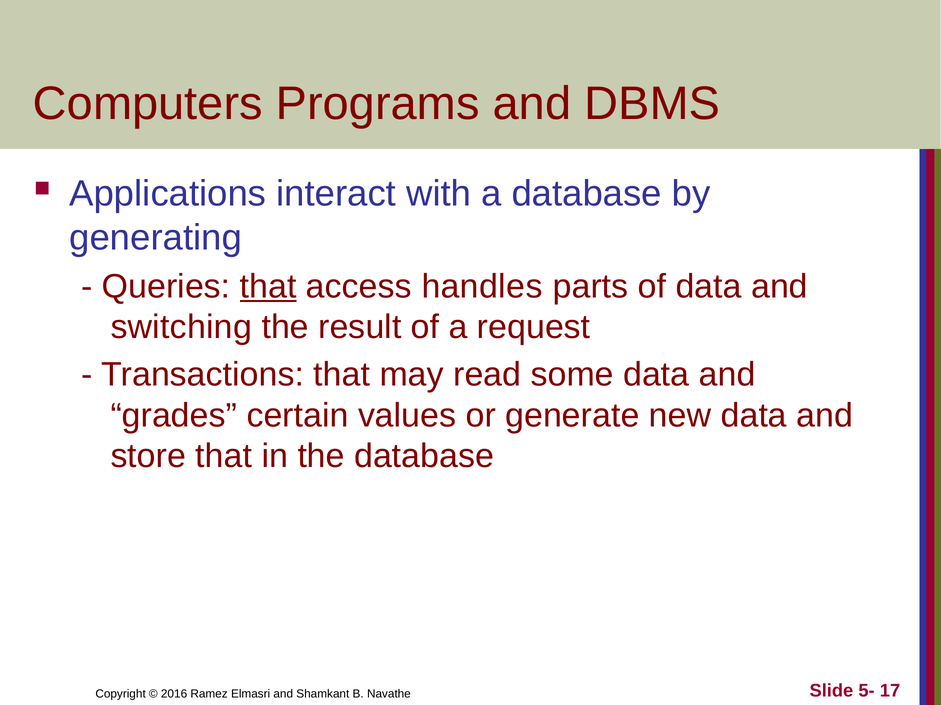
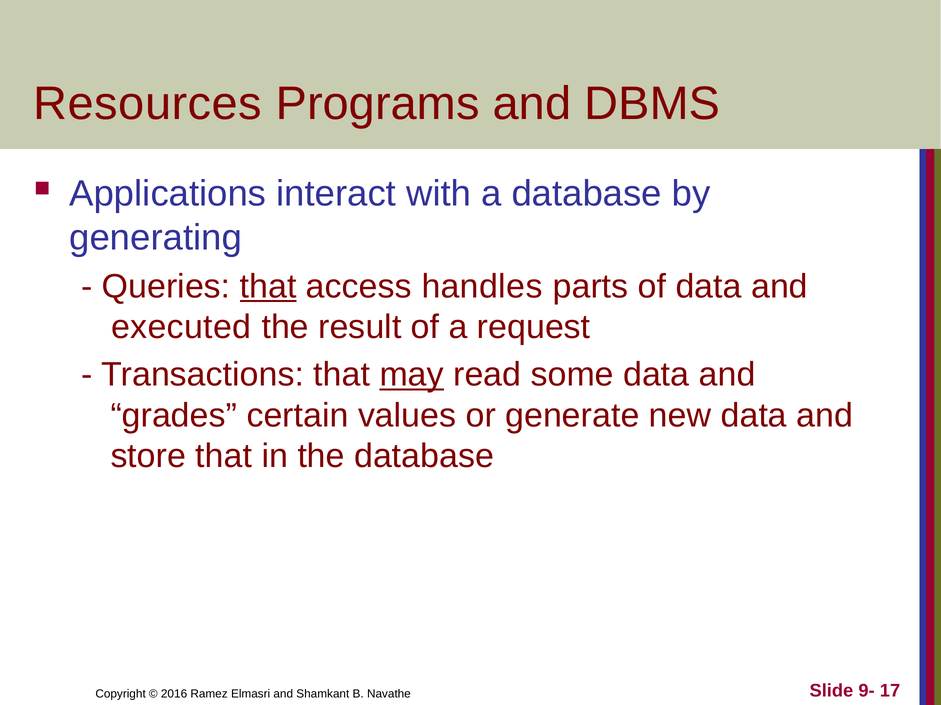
Computers: Computers -> Resources (148, 104)
switching: switching -> executed (181, 328)
may underline: none -> present (412, 375)
5-: 5- -> 9- (867, 691)
